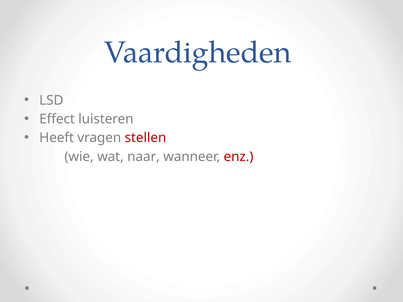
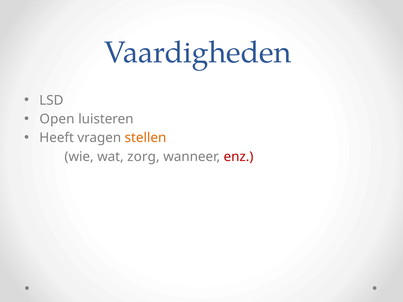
Effect: Effect -> Open (57, 119)
stellen colour: red -> orange (145, 138)
naar: naar -> zorg (143, 157)
